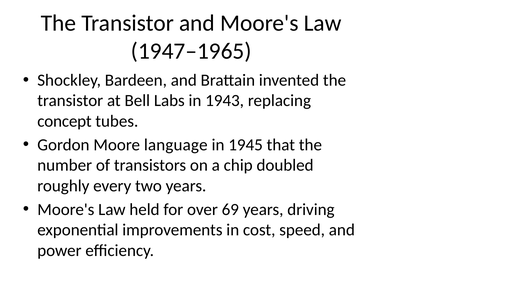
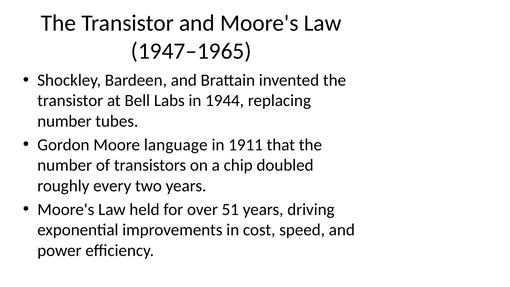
1943: 1943 -> 1944 (225, 101)
concept: concept -> number (64, 121)
1945: 1945 -> 1911 (246, 145)
69: 69 -> 51 (230, 210)
